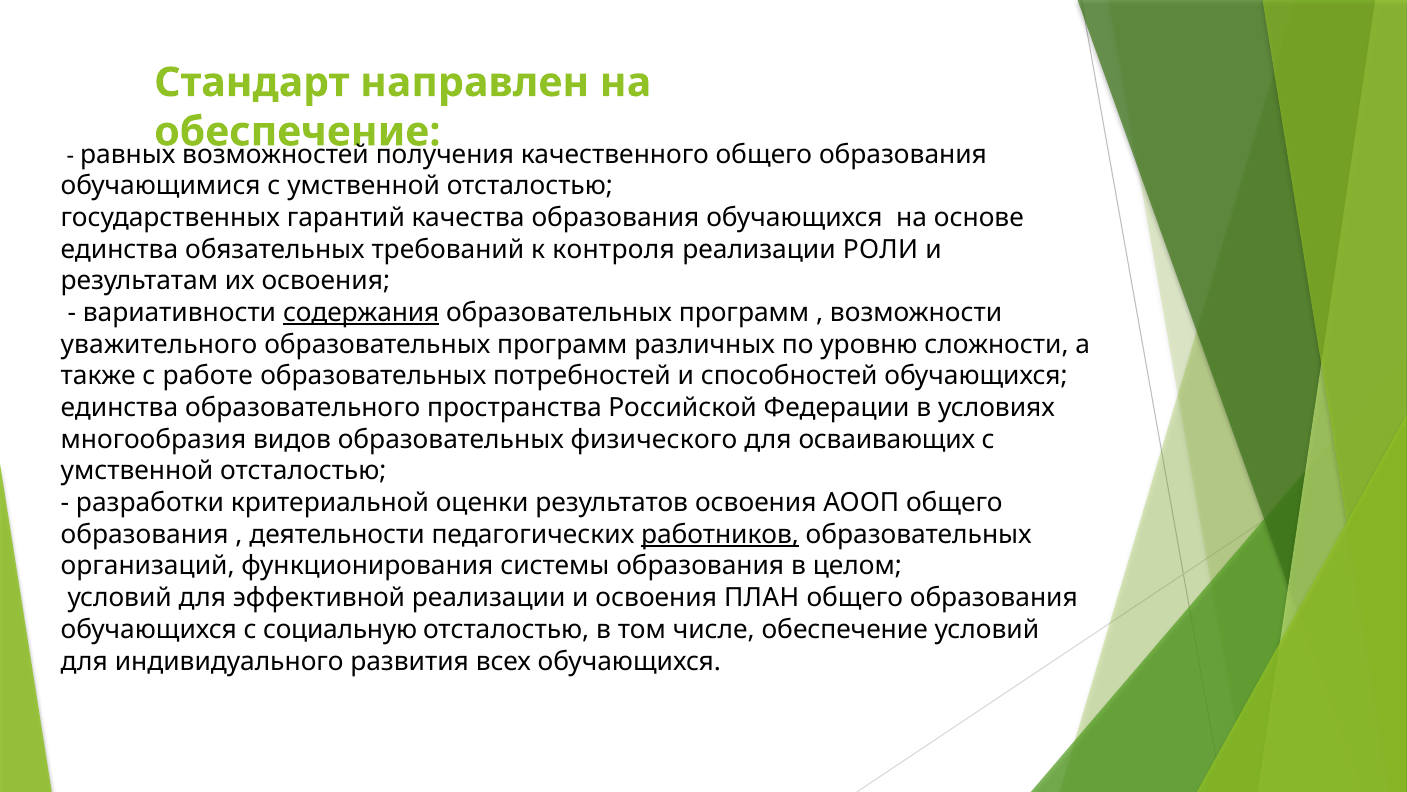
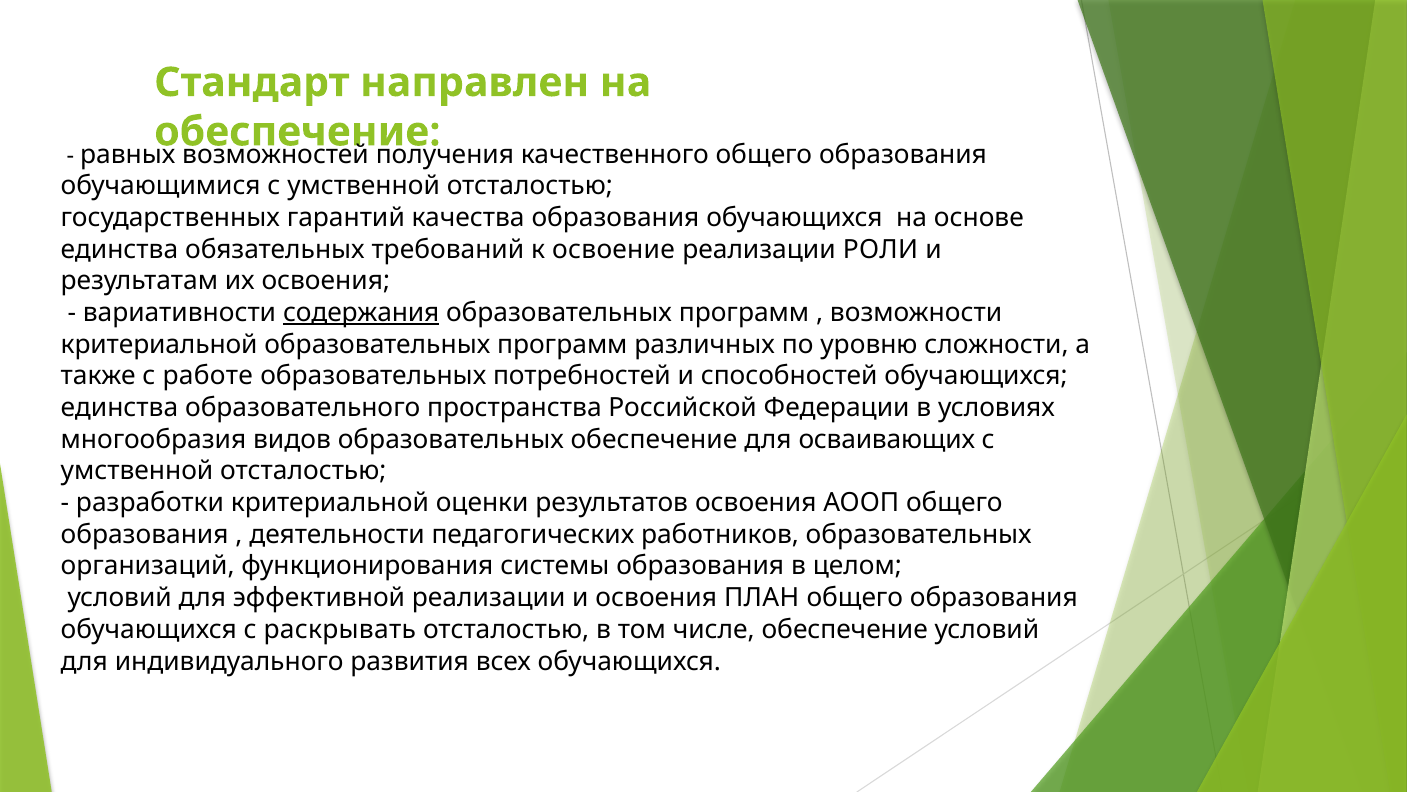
контроля: контроля -> освоение (614, 249)
уважительного: уважительного -> критериальной (159, 344)
образовательных физического: физического -> обеспечение (654, 439)
работников underline: present -> none (720, 534)
социальную: социальную -> раскрывать (340, 629)
